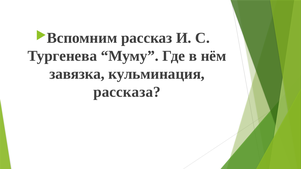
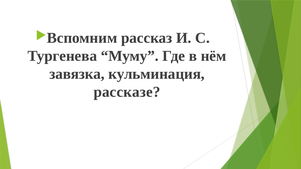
рассказа: рассказа -> рассказе (127, 92)
